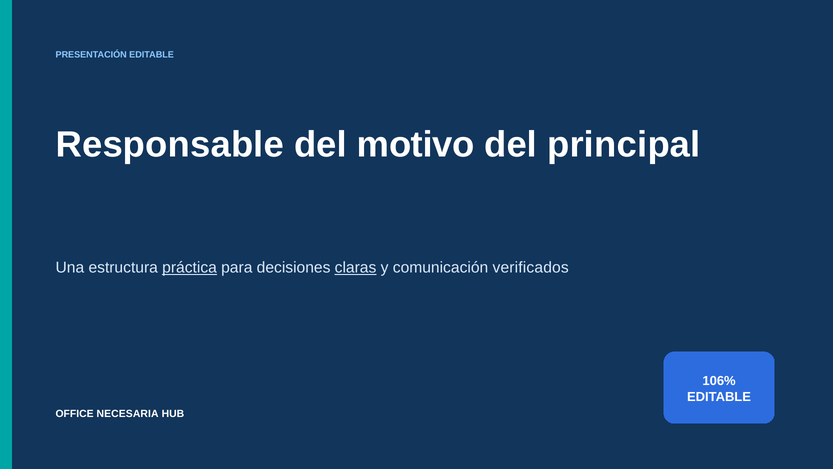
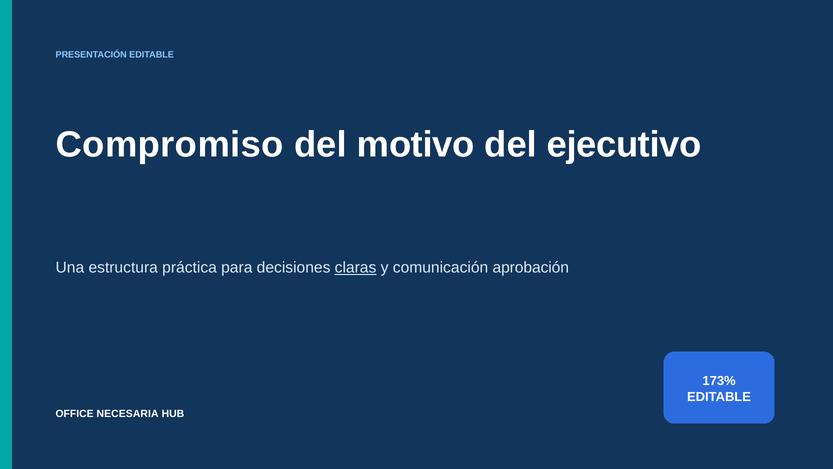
Responsable: Responsable -> Compromiso (170, 145)
principal: principal -> ejecutivo (624, 145)
práctica underline: present -> none (190, 267)
verificados: verificados -> aprobación (531, 267)
106%: 106% -> 173% (719, 381)
